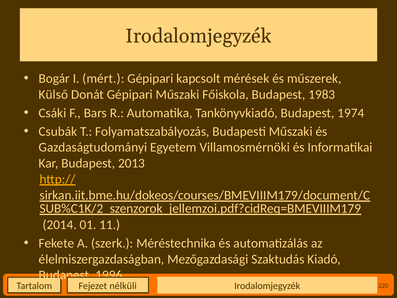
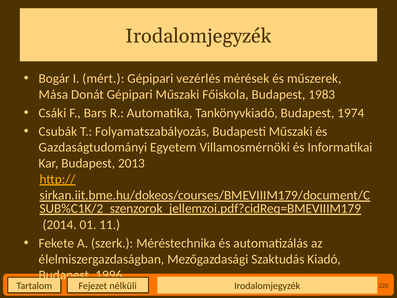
kapcsolt: kapcsolt -> vezérlés (198, 78)
Külső: Külső -> Mása (53, 94)
